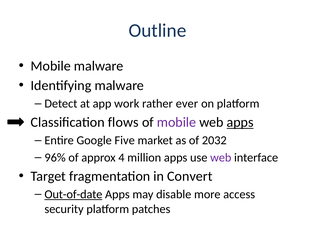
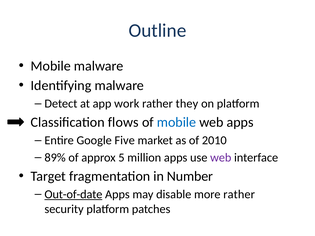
ever: ever -> they (187, 104)
mobile colour: purple -> blue (176, 122)
apps underline: present -> none (240, 122)
2032: 2032 -> 2010 (214, 141)
96%: 96% -> 89% (55, 158)
4: 4 -> 5 (121, 158)
Convert: Convert -> Number (190, 176)
more access: access -> rather (239, 194)
